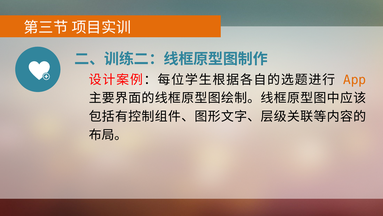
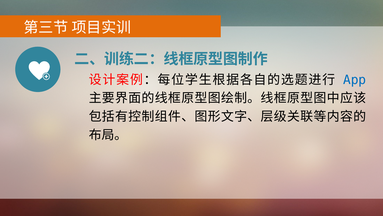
App colour: orange -> blue (355, 80)
